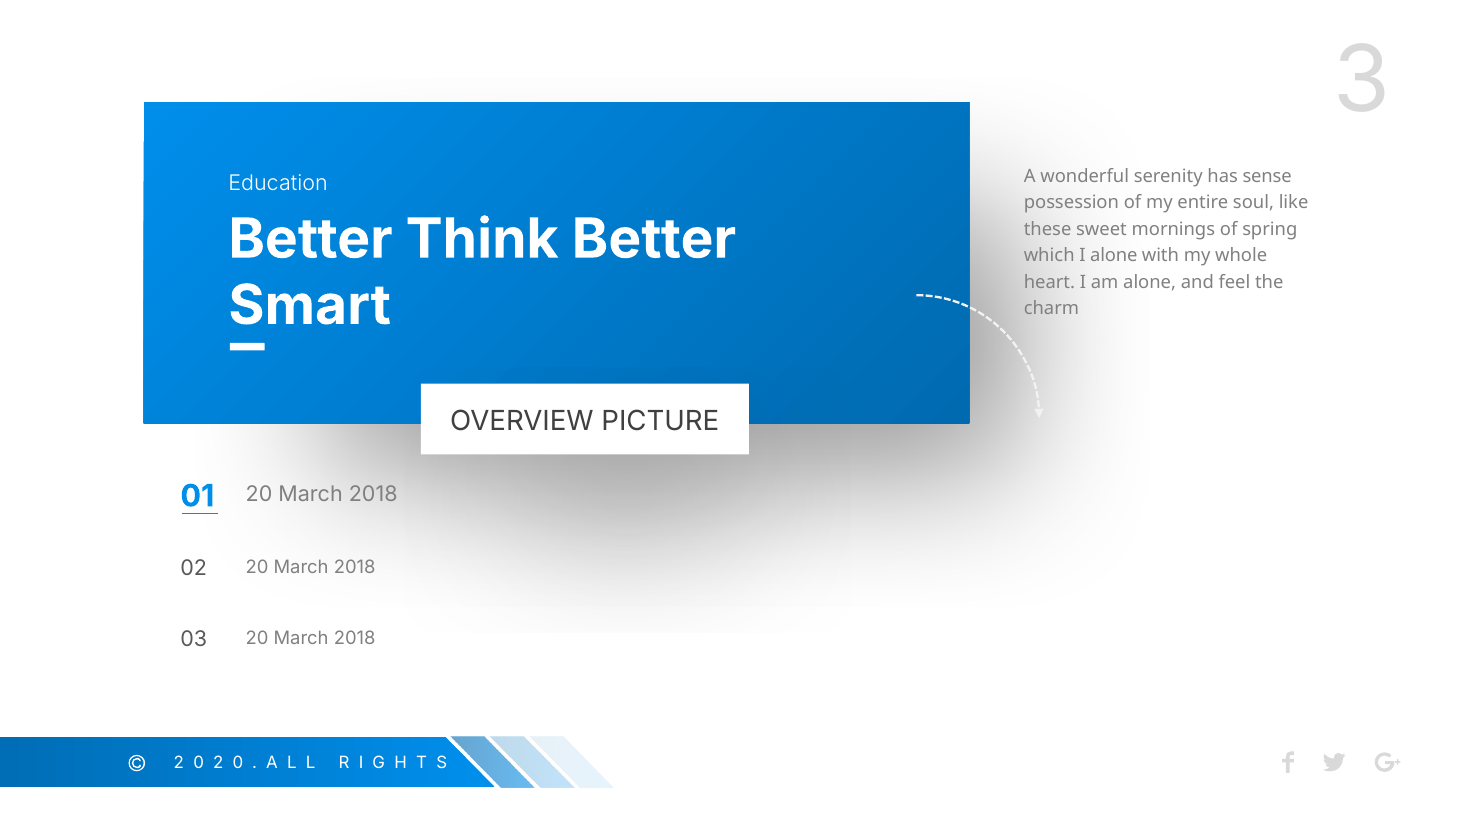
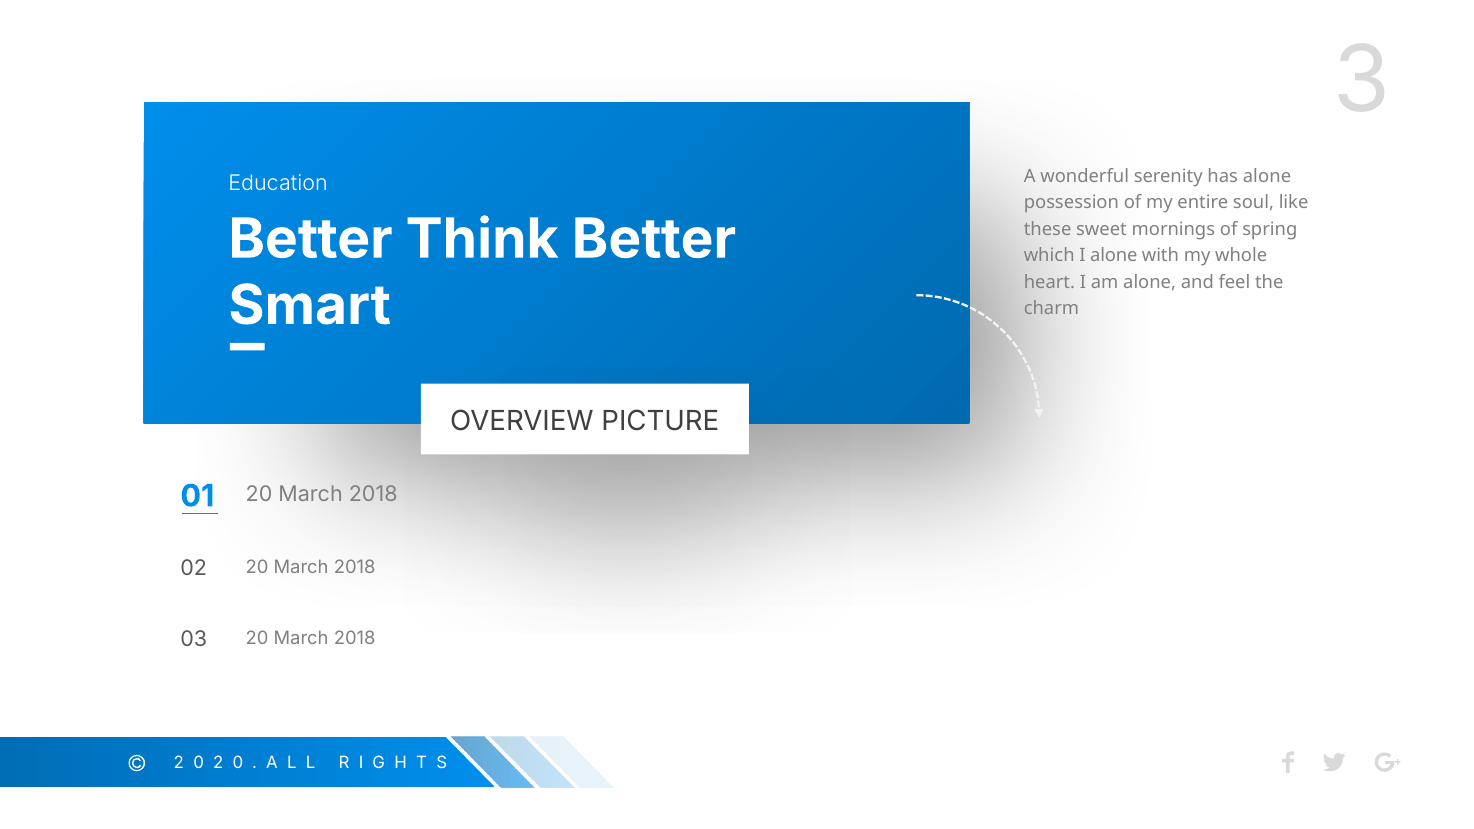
has sense: sense -> alone (1267, 176)
